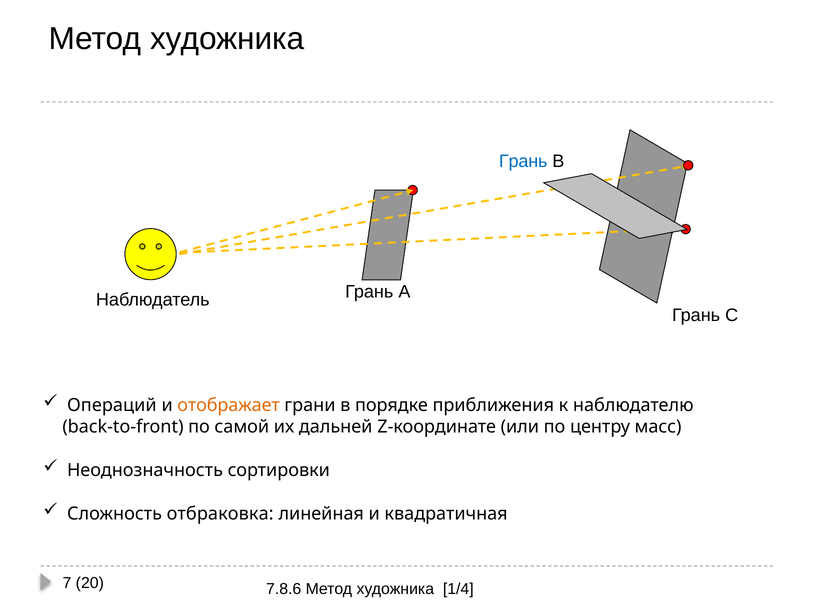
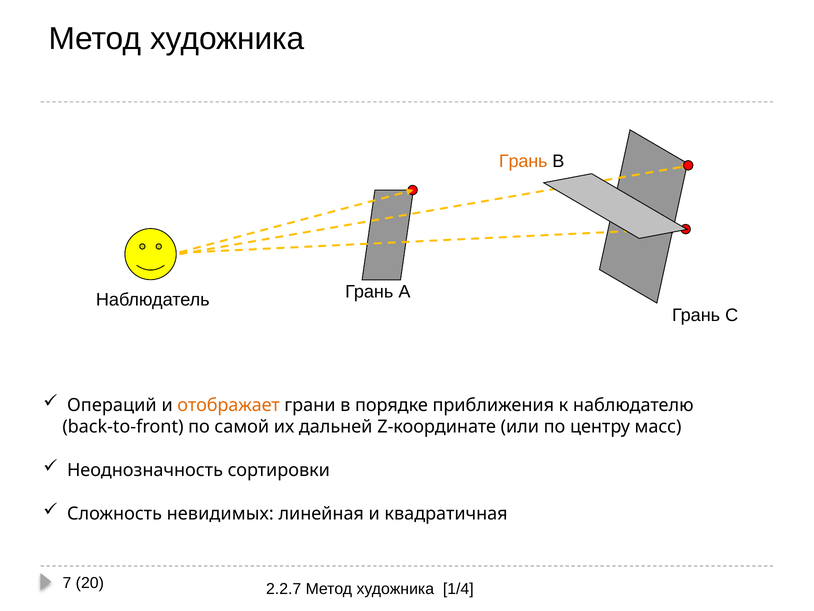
Грань colour: blue -> orange (523, 161)
отбраковка: отбраковка -> невидимых (220, 513)
7.8.6: 7.8.6 -> 2.2.7 (284, 589)
